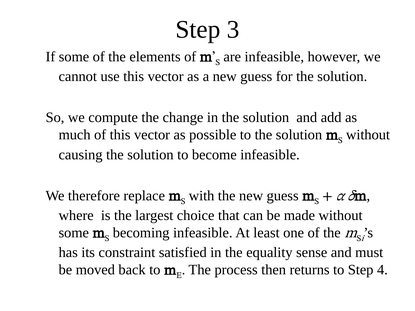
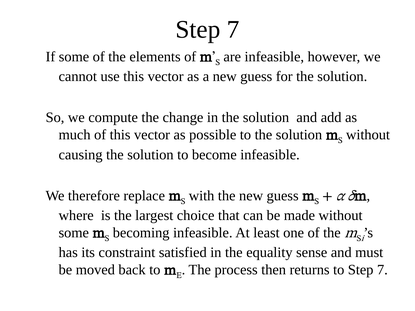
3: 3 -> 7 (233, 29)
to Step 4: 4 -> 7 (382, 270)
